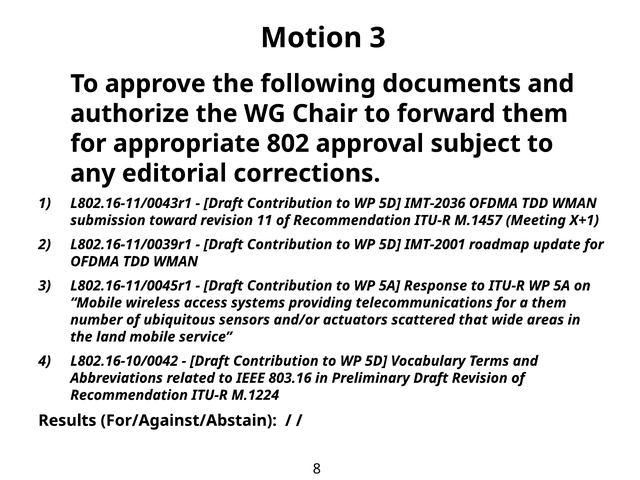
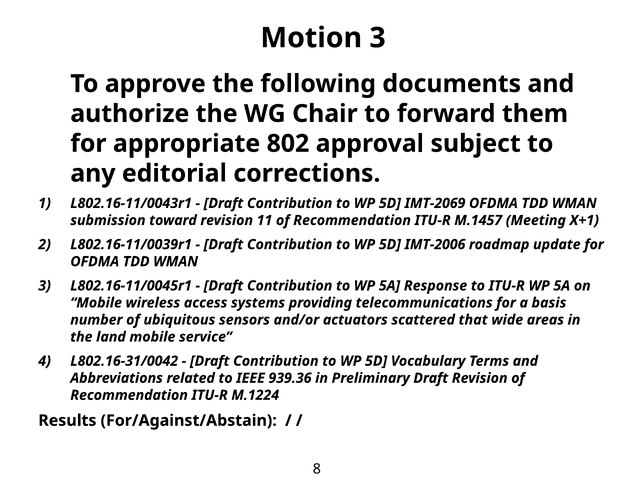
IMT-2036: IMT-2036 -> IMT-2069 (435, 203)
IMT-2001: IMT-2001 -> IMT-2006 (435, 245)
a them: them -> basis (549, 303)
L802.16-10/0042: L802.16-10/0042 -> L802.16-31/0042 (124, 361)
803.16: 803.16 -> 939.36 (290, 378)
